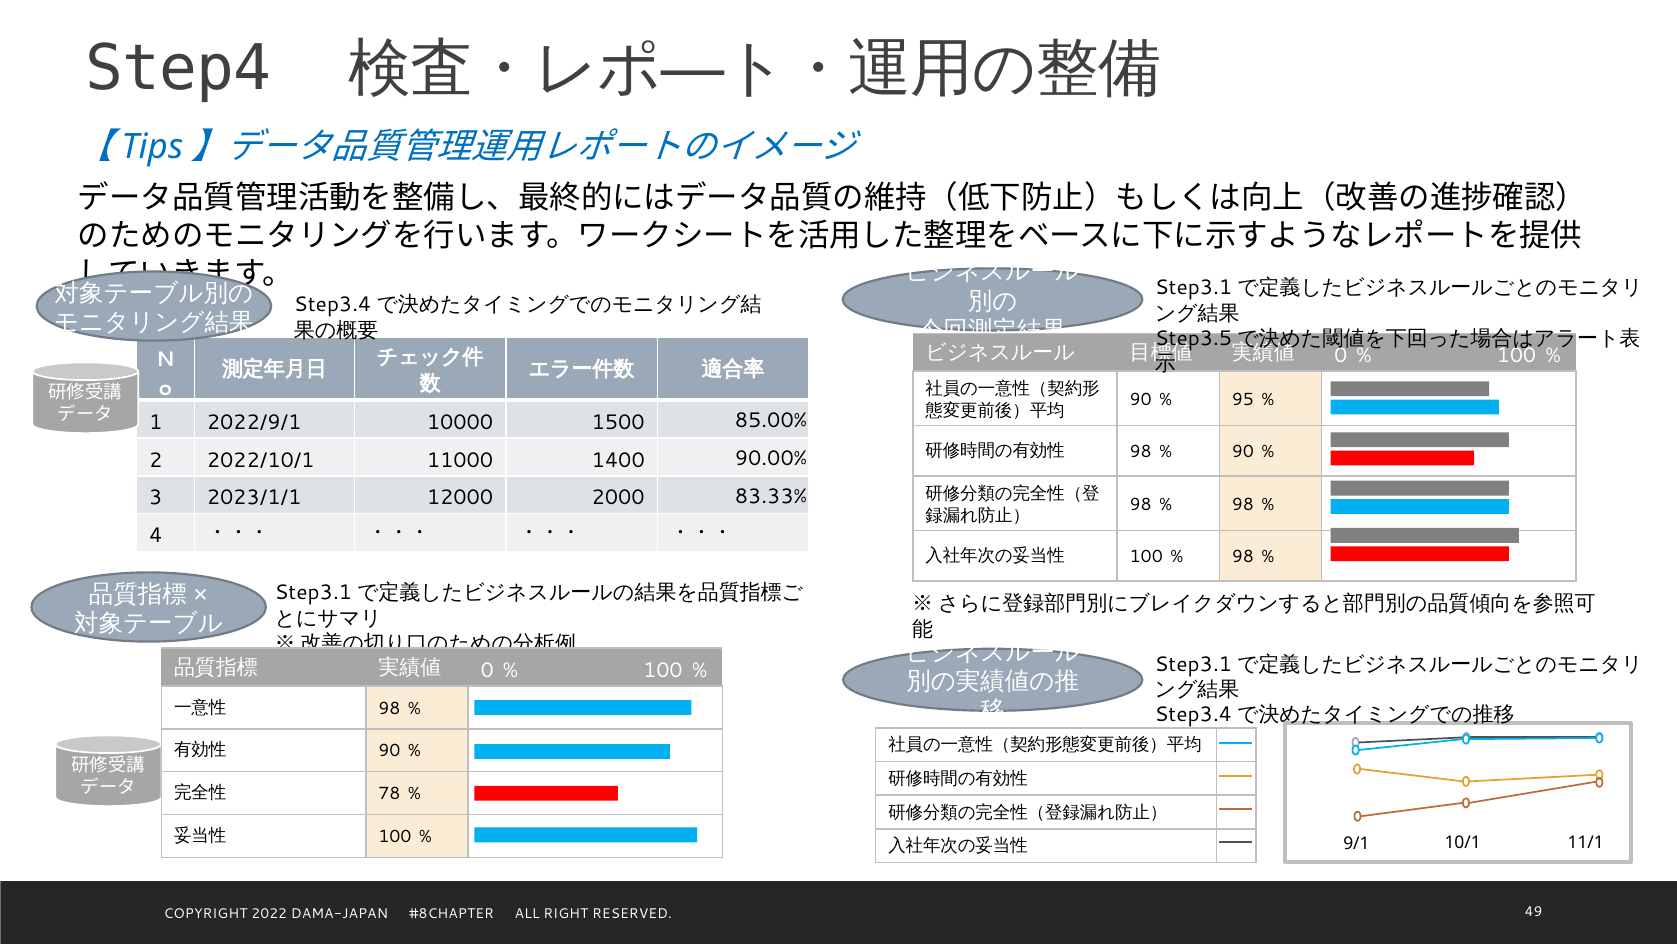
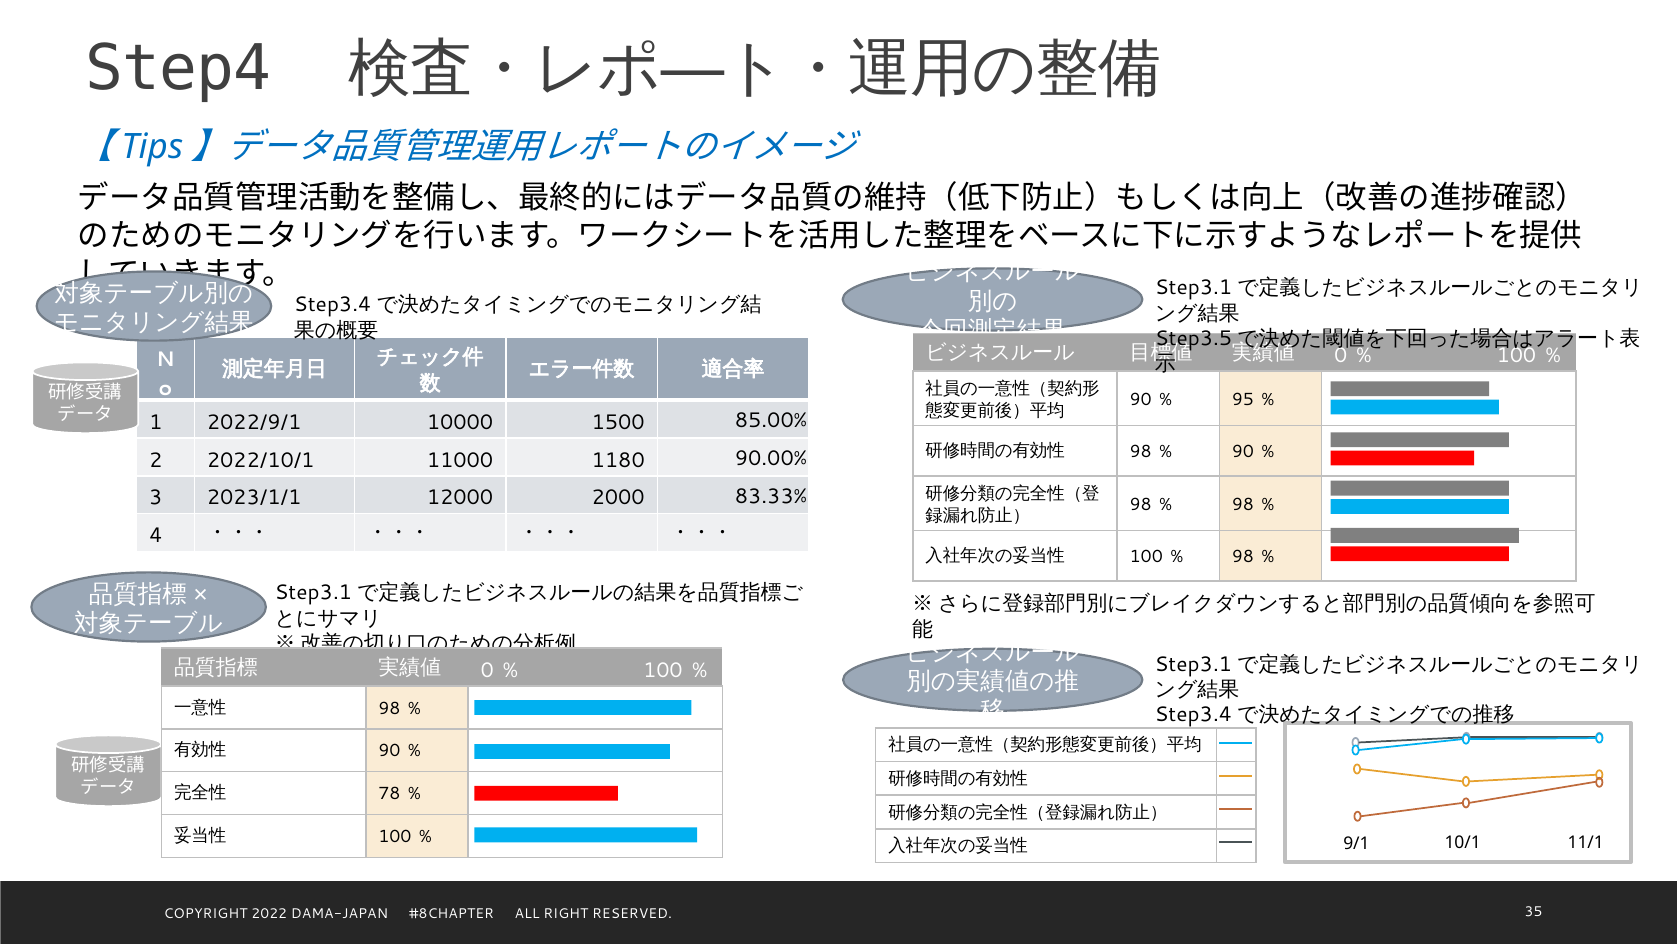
1400: 1400 -> 1180 (618, 460)
49: 49 -> 35 (1534, 911)
